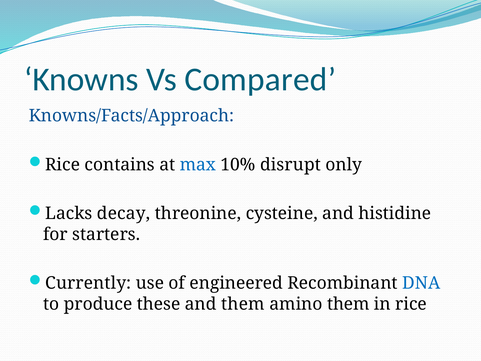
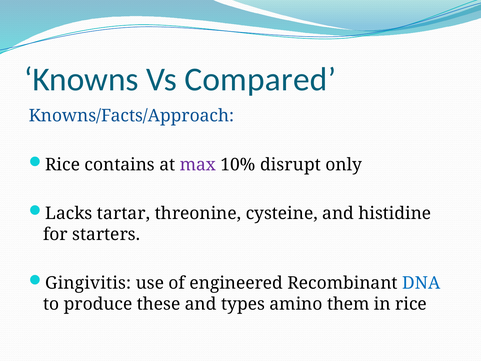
max colour: blue -> purple (198, 165)
decay: decay -> tartar (124, 213)
Currently: Currently -> Gingivitis (88, 283)
and them: them -> types (243, 304)
